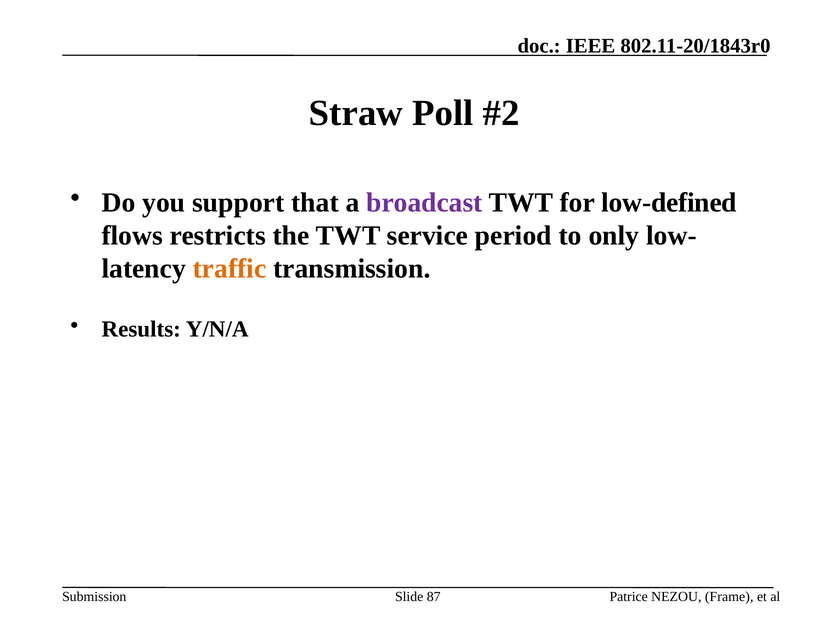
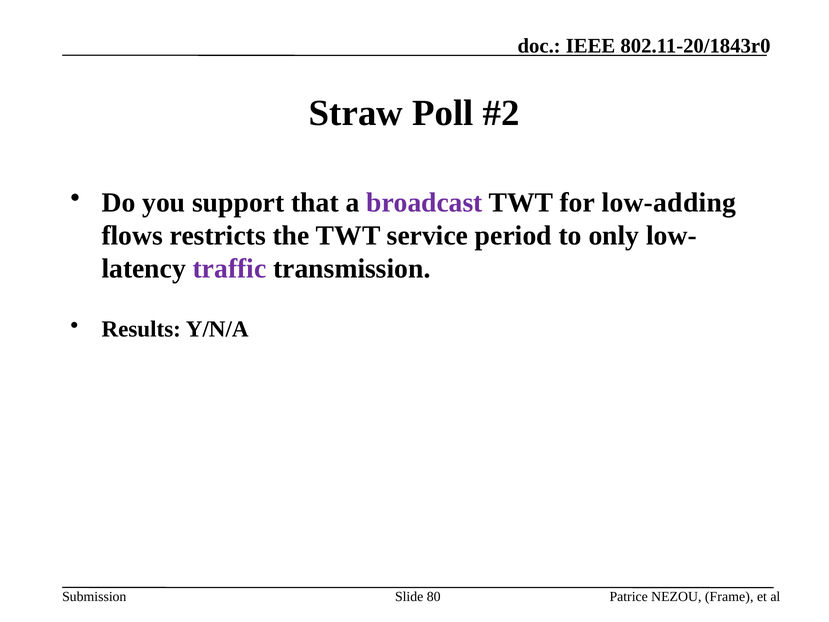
low-defined: low-defined -> low-adding (669, 202)
traffic colour: orange -> purple (230, 269)
87: 87 -> 80 (434, 596)
